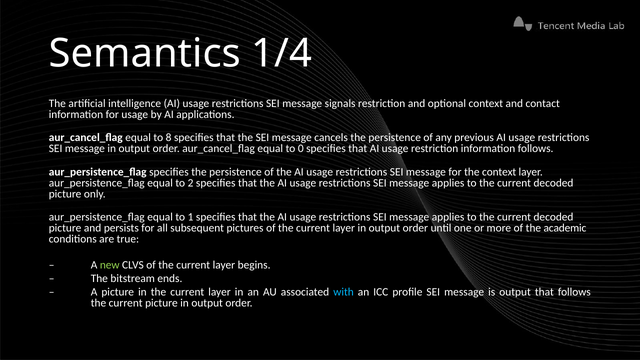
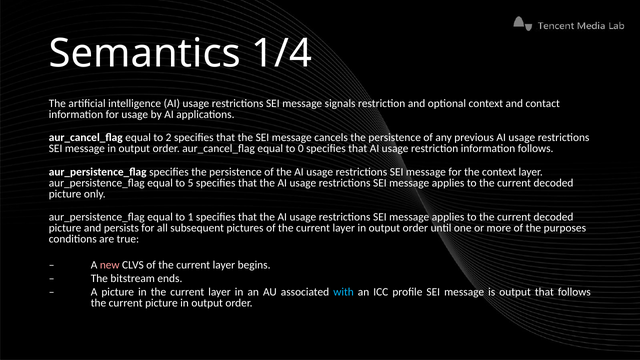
8: 8 -> 2 (169, 138)
2: 2 -> 5 (191, 183)
academic: academic -> purposes (565, 228)
new colour: light green -> pink (110, 265)
